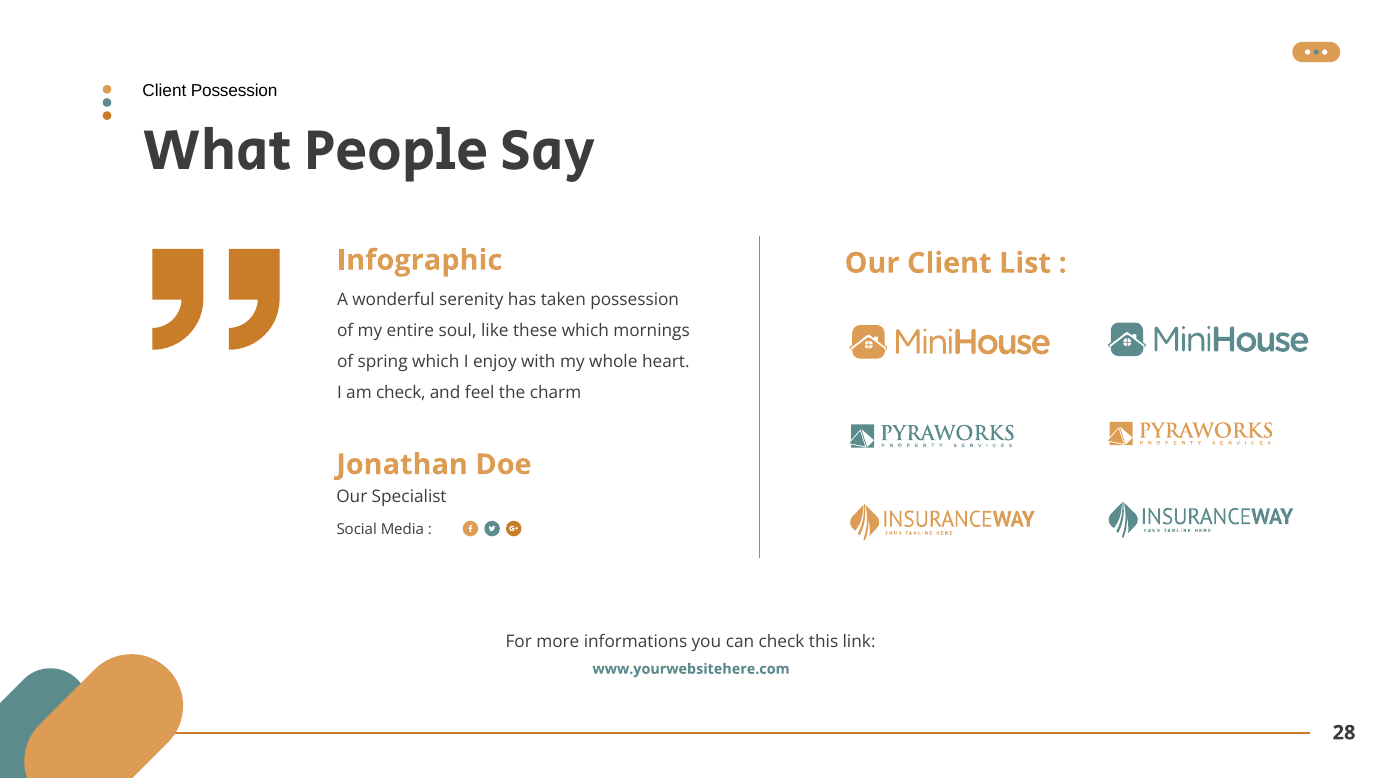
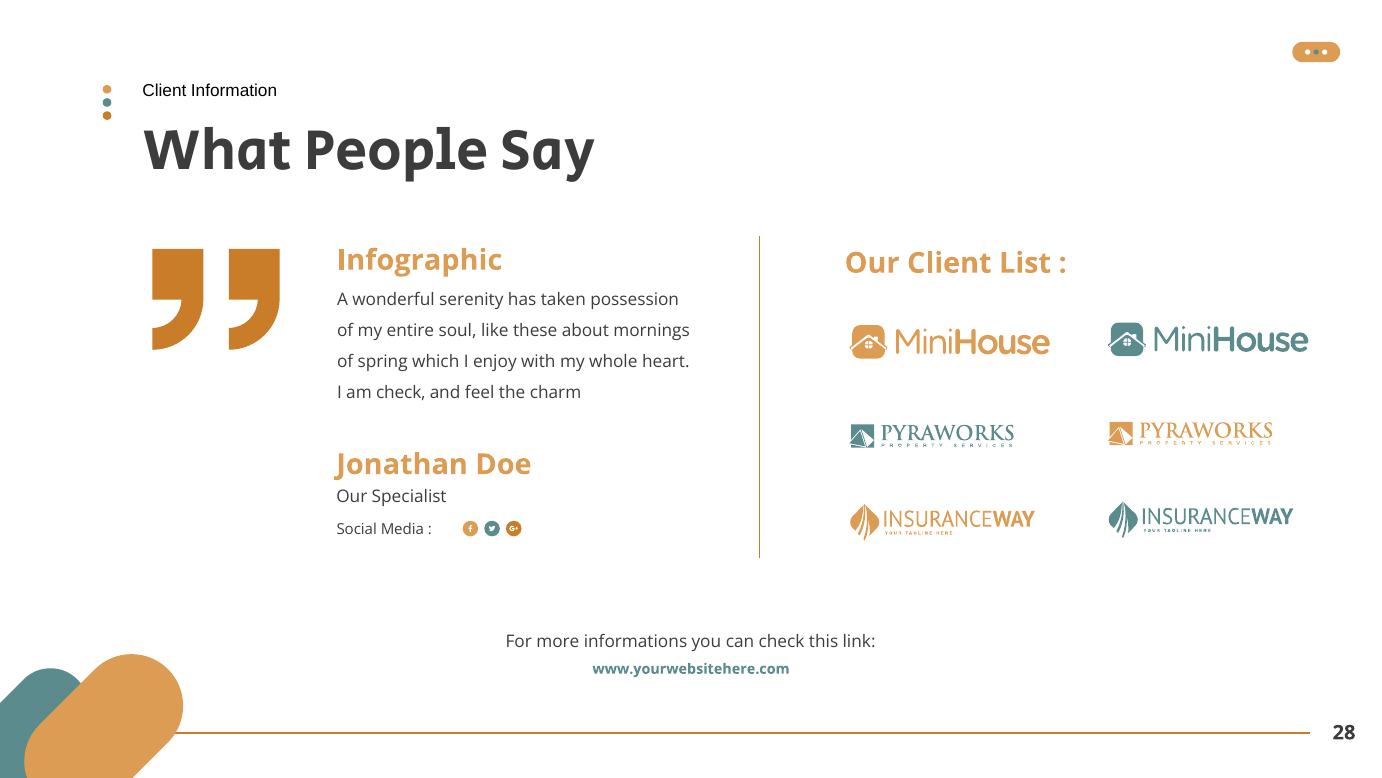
Client Possession: Possession -> Information (234, 91)
these which: which -> about (585, 331)
